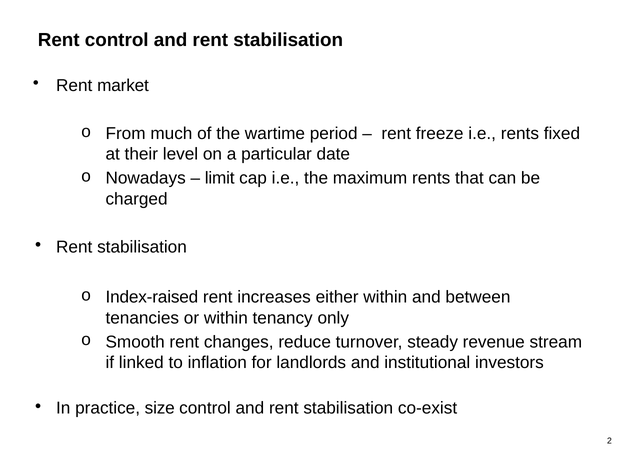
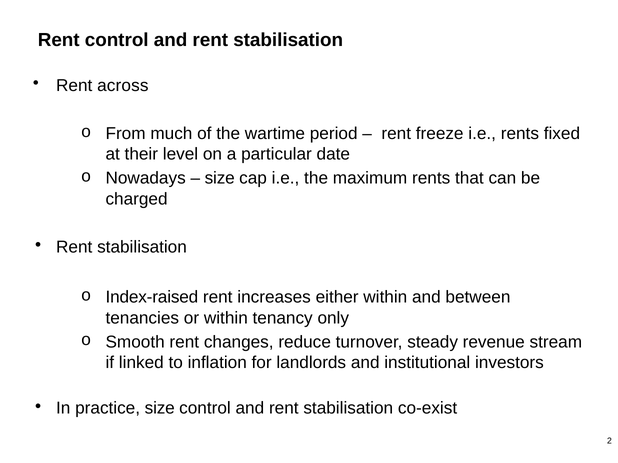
market: market -> across (123, 86)
limit: limit -> size (220, 178)
